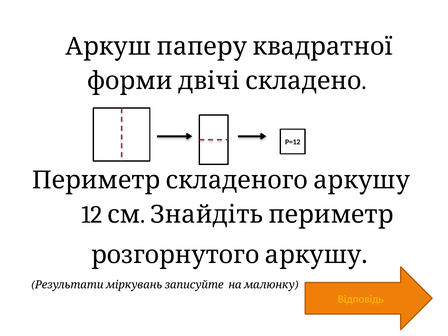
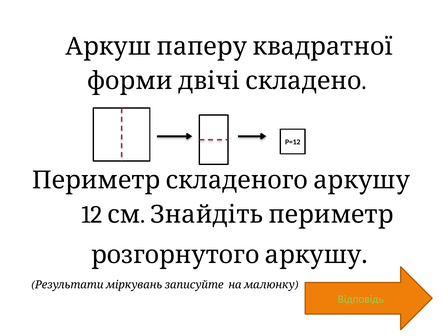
Відповідь colour: yellow -> light green (361, 299)
